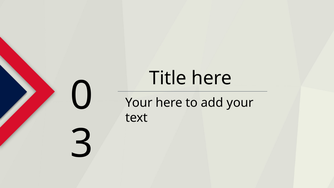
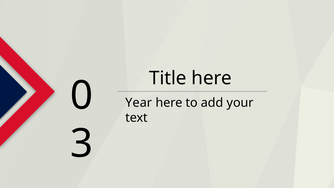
Your: Your -> Year (139, 103)
